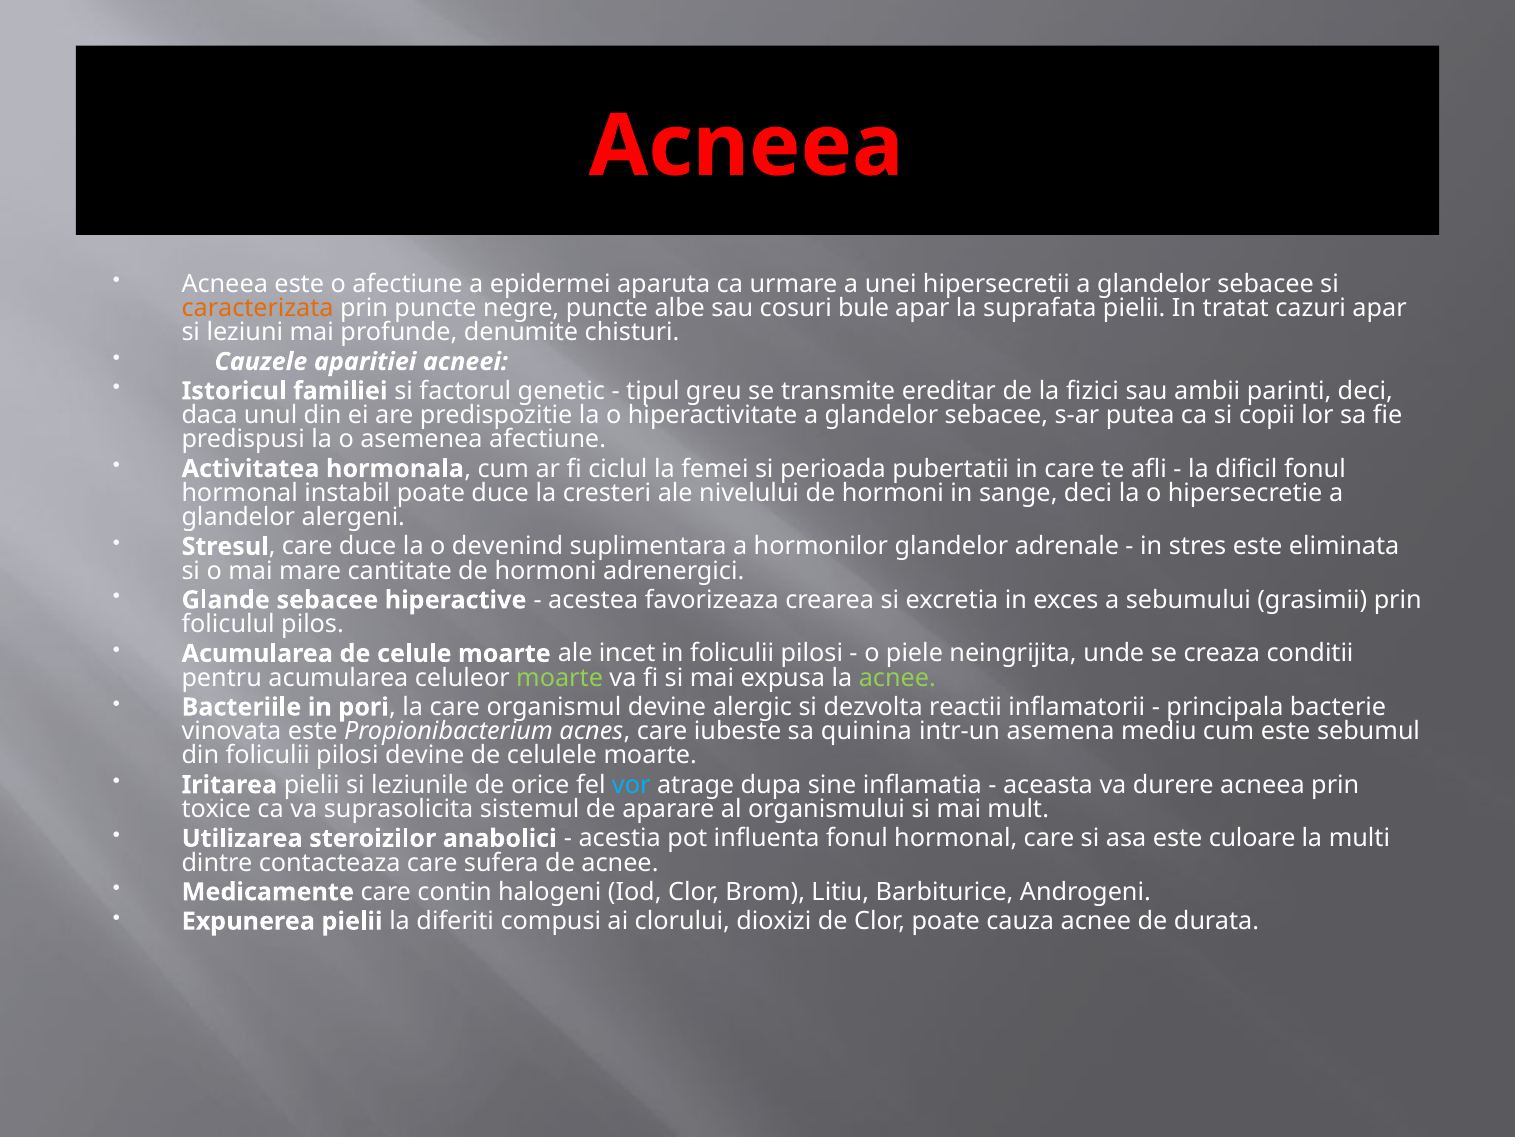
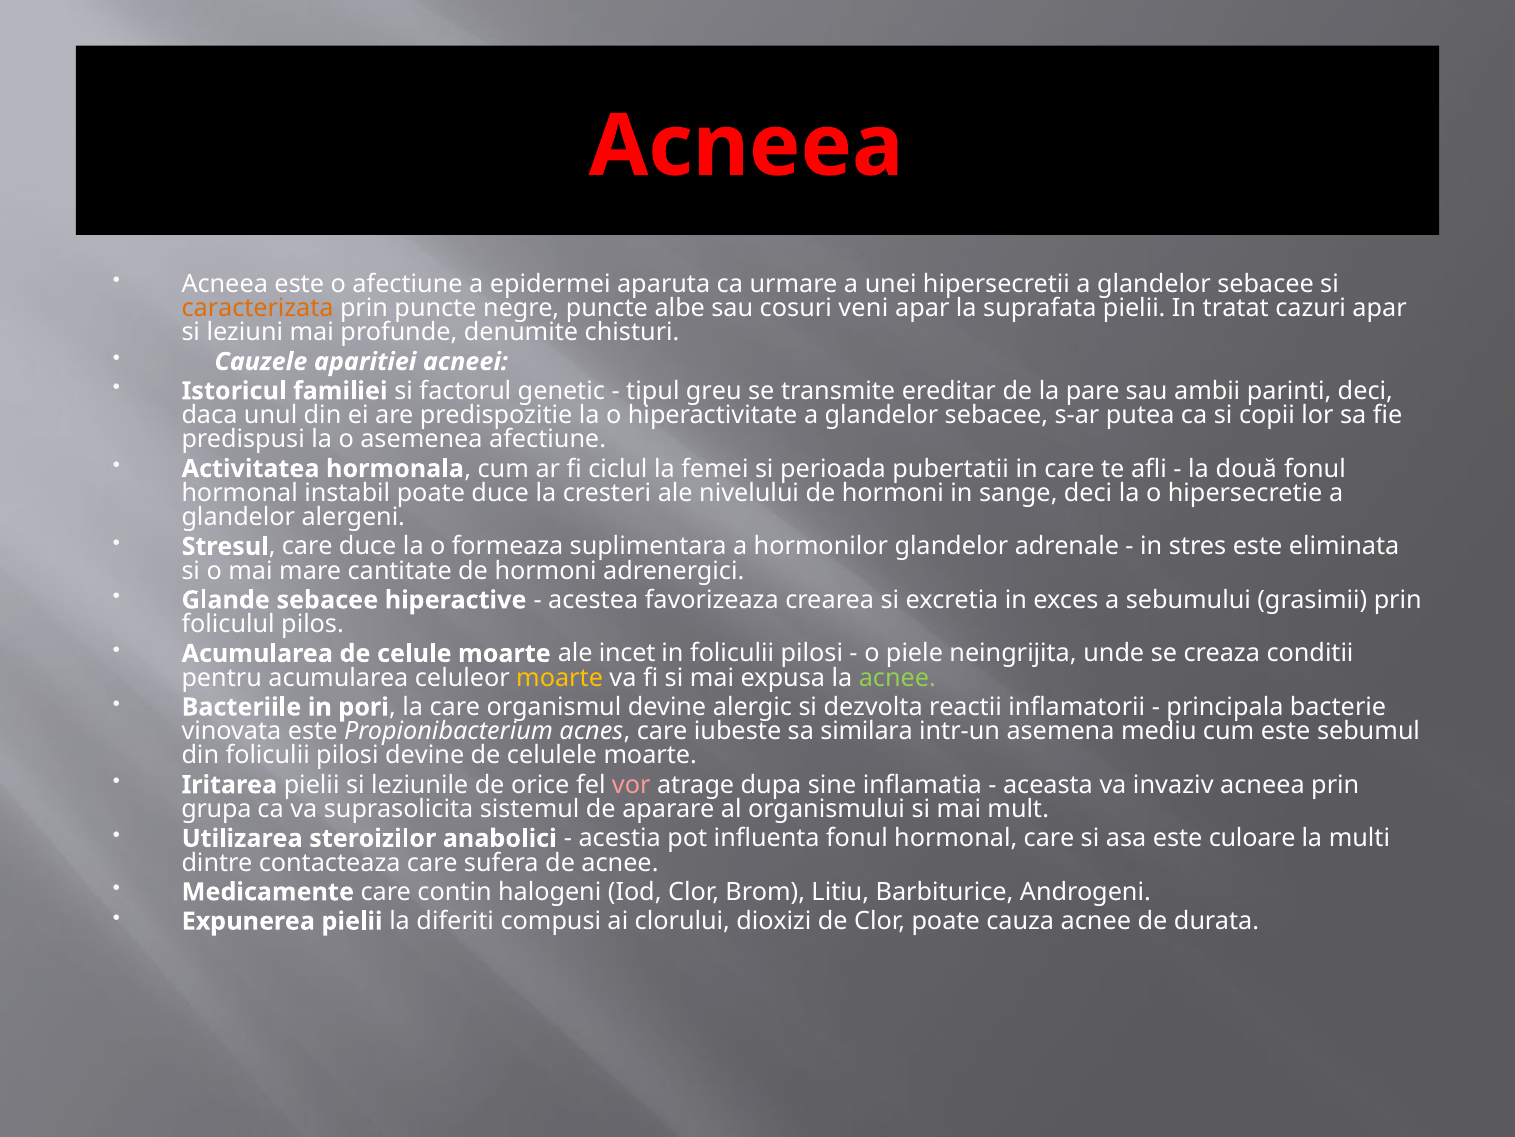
bule: bule -> veni (863, 308)
fizici: fizici -> pare (1093, 391)
dificil: dificil -> două (1246, 468)
devenind: devenind -> formeaza (508, 546)
moarte colour: light green -> yellow (560, 677)
quinina: quinina -> similara (867, 731)
vor colour: light blue -> pink (631, 784)
durere: durere -> invaziv (1173, 784)
toxice: toxice -> grupa (216, 809)
